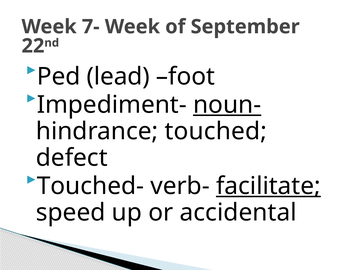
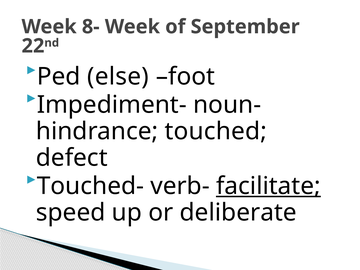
7-: 7- -> 8- (91, 27)
lead: lead -> else (118, 77)
noun- underline: present -> none (227, 105)
accidental: accidental -> deliberate (238, 212)
